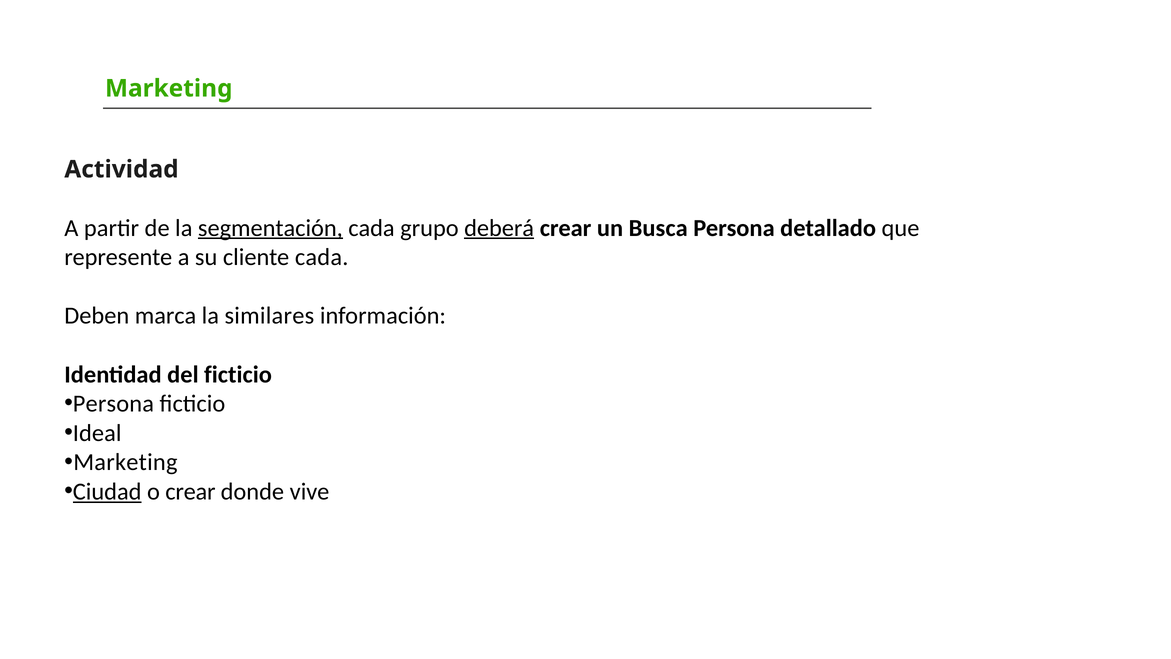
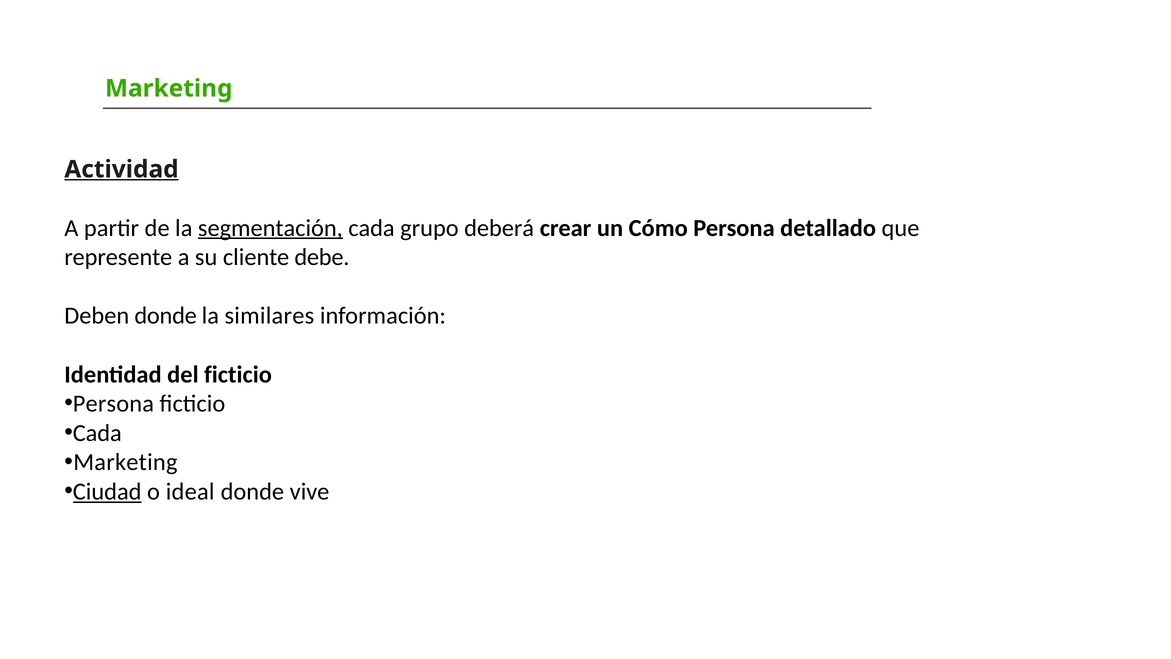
Actividad underline: none -> present (121, 169)
deberá underline: present -> none (499, 228)
Busca: Busca -> Cómo (658, 228)
cliente cada: cada -> debe (322, 257)
Deben marca: marca -> donde (166, 316)
Ideal: Ideal -> Cada (97, 433)
o crear: crear -> ideal (190, 491)
